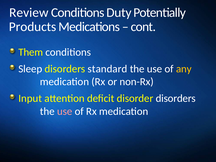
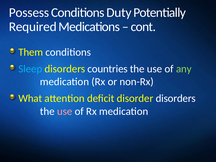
Review: Review -> Possess (29, 12)
Products: Products -> Required (33, 27)
Sleep colour: white -> light blue (30, 69)
standard: standard -> countries (108, 69)
any colour: yellow -> light green (184, 69)
Input: Input -> What (30, 98)
